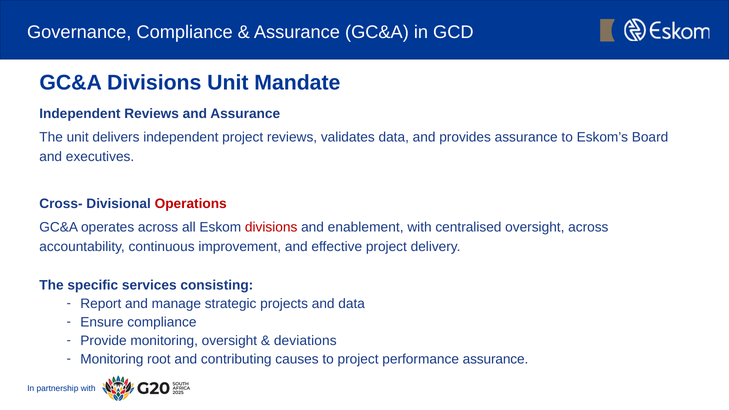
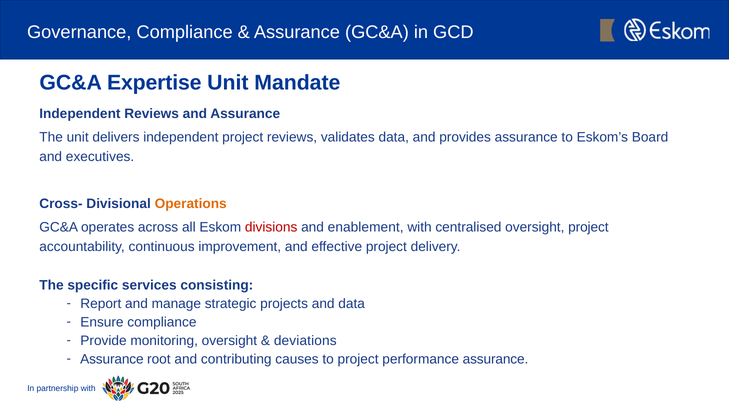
GC&A Divisions: Divisions -> Expertise (154, 83)
Operations colour: red -> orange (191, 204)
oversight across: across -> project (588, 227)
Monitoring: Monitoring -> Assurance (112, 359)
